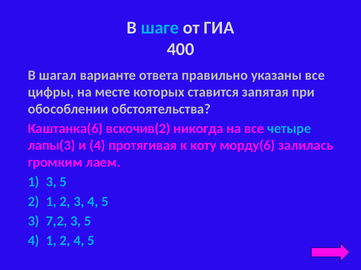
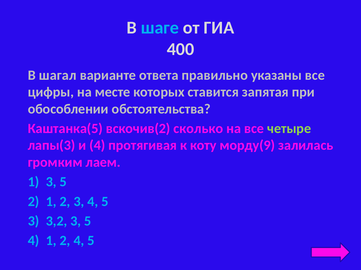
Каштанка(6: Каштанка(6 -> Каштанка(5 (65, 129)
никогда: никогда -> сколько (198, 129)
четыре colour: light blue -> light green (289, 129)
морду(6: морду(6 -> морду(9 (247, 146)
7,2: 7,2 -> 3,2 (57, 222)
